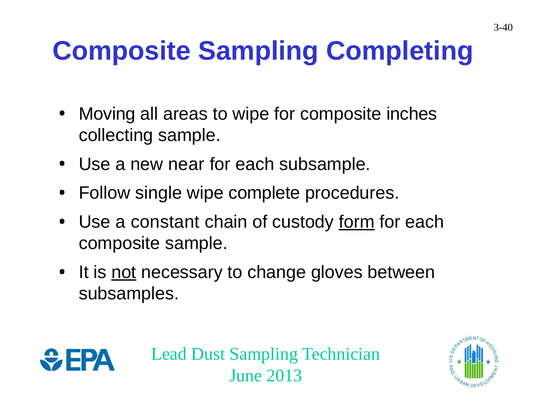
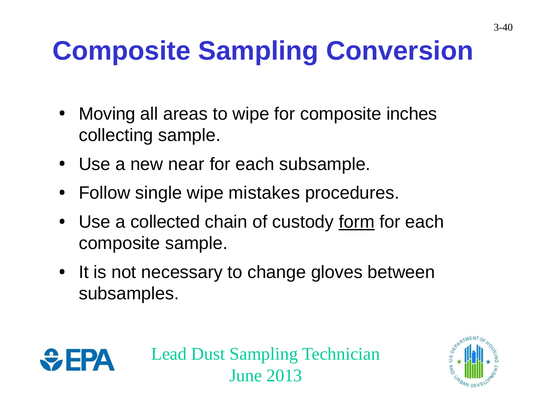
Completing: Completing -> Conversion (400, 51)
complete: complete -> mistakes (264, 193)
constant: constant -> collected (165, 222)
not underline: present -> none (124, 272)
